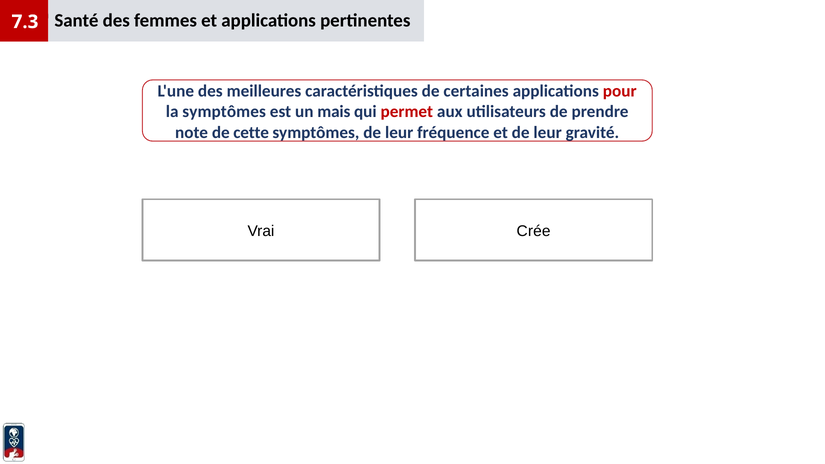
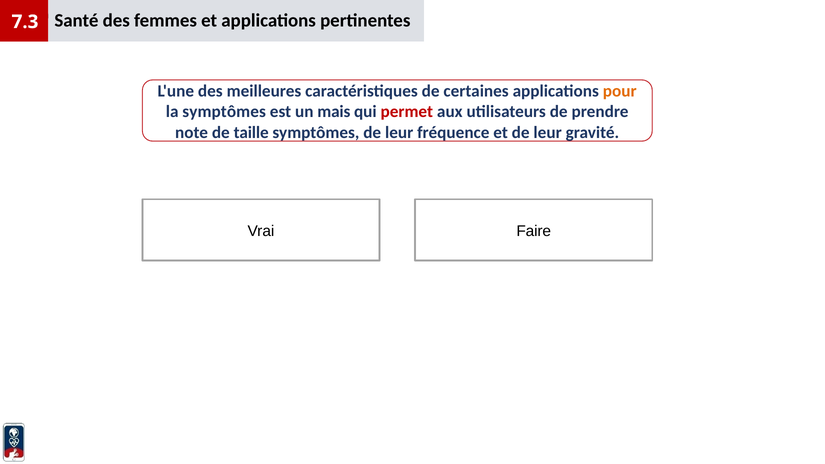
pour colour: red -> orange (620, 91)
cette: cette -> taille (251, 132)
Crée: Crée -> Faire (534, 231)
